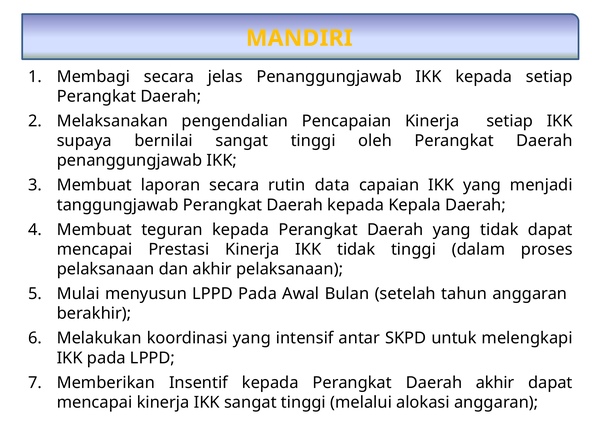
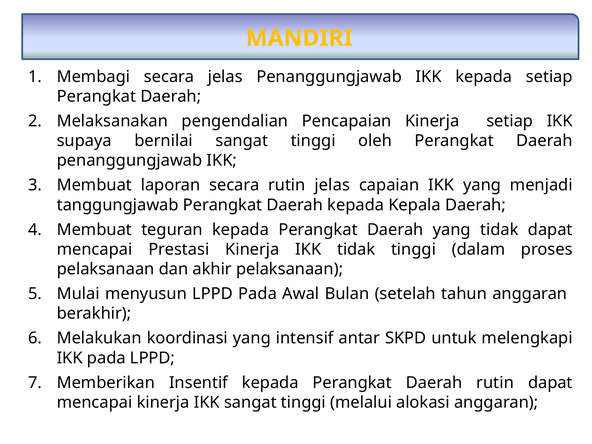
rutin data: data -> jelas (332, 185)
Daerah akhir: akhir -> rutin (495, 383)
